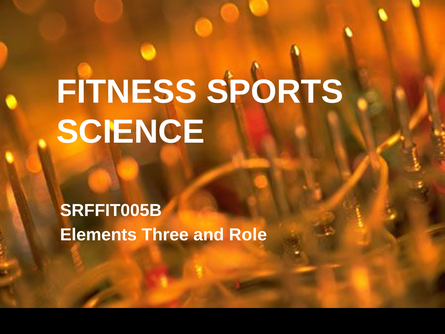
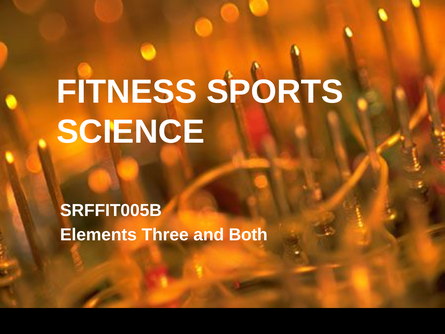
Role: Role -> Both (248, 235)
